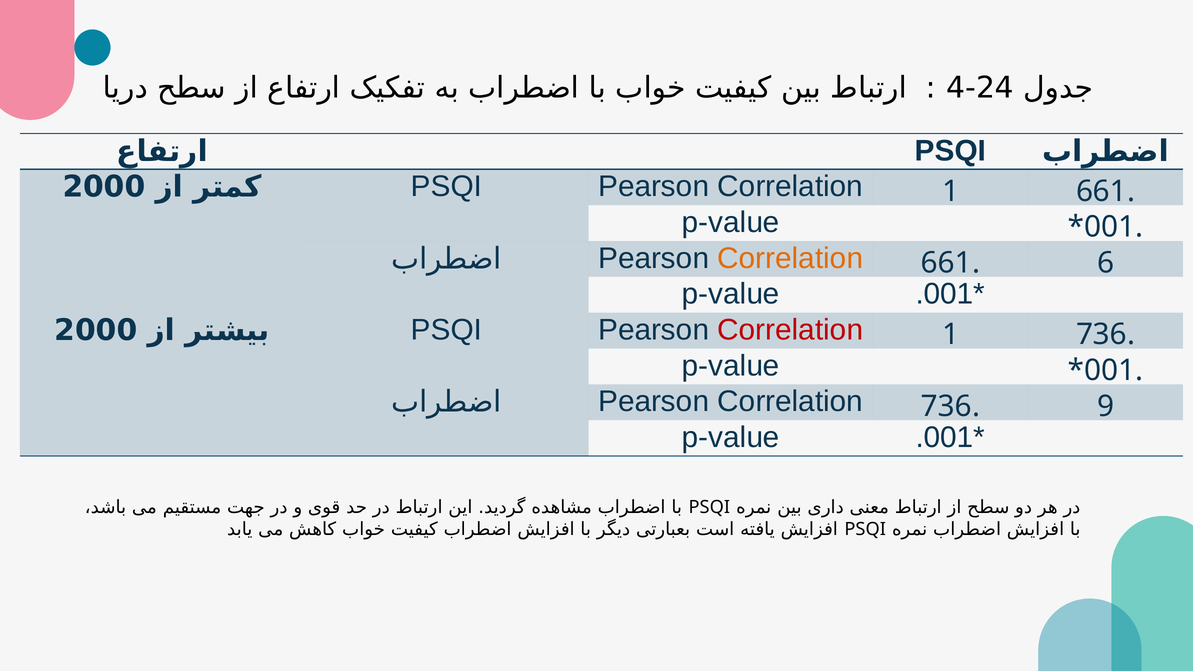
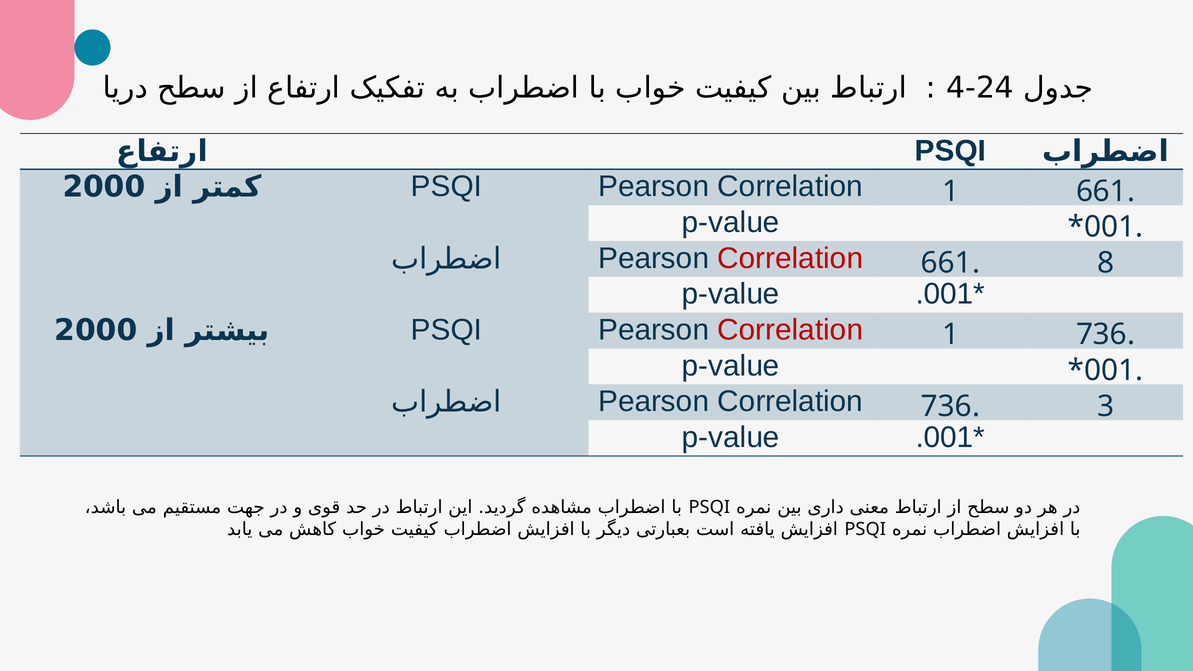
Correlation colour: orange -> red (790, 258)
6: 6 -> 8 (1106, 263)
9: 9 -> 3 (1106, 406)
